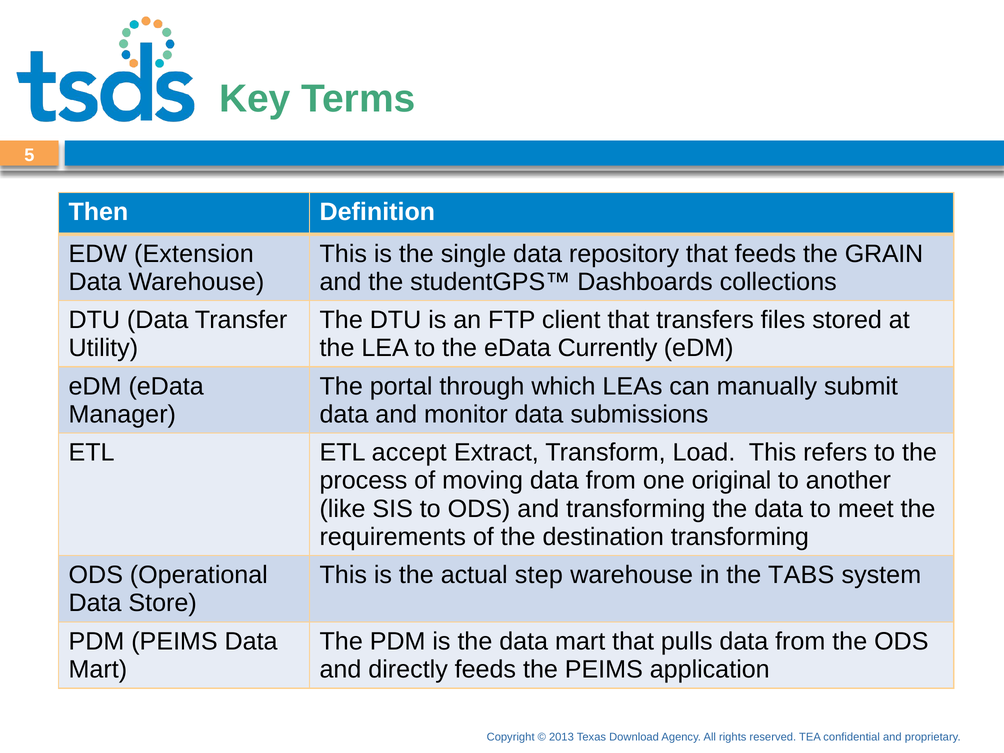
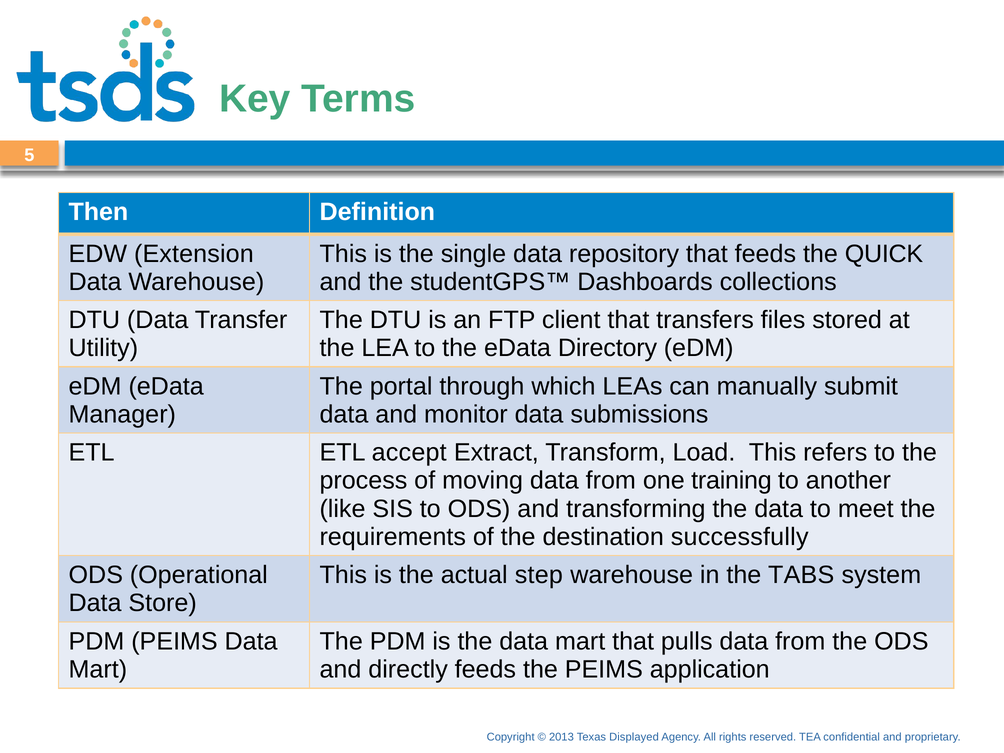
GRAIN: GRAIN -> QUICK (884, 254)
Currently: Currently -> Directory (608, 348)
original: original -> training (732, 481)
destination transforming: transforming -> successfully (740, 537)
Download: Download -> Displayed (634, 737)
